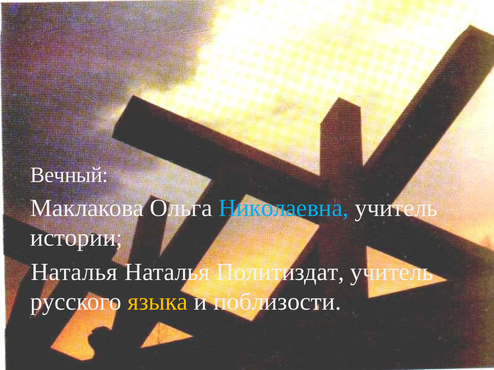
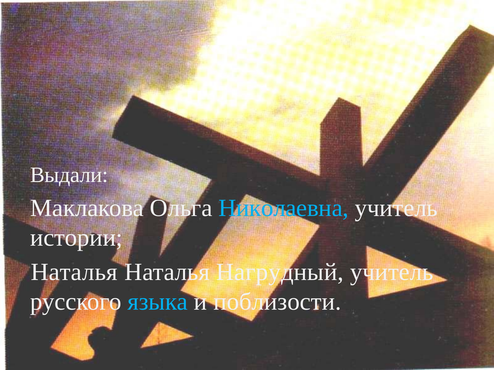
Вечный: Вечный -> Выдали (69, 175)
Политиздат: Политиздат -> Нагрудный (280, 273)
языка colour: yellow -> light blue (158, 302)
